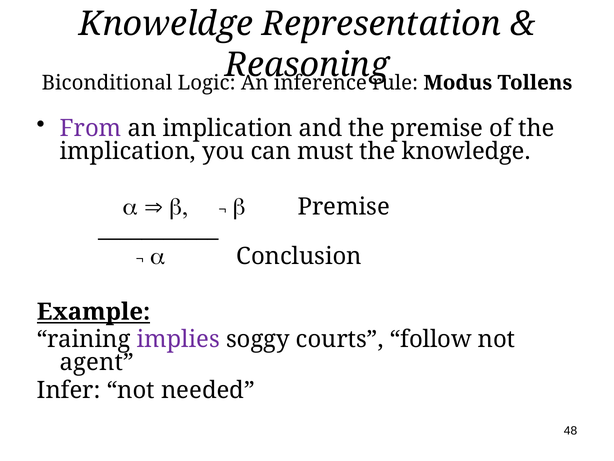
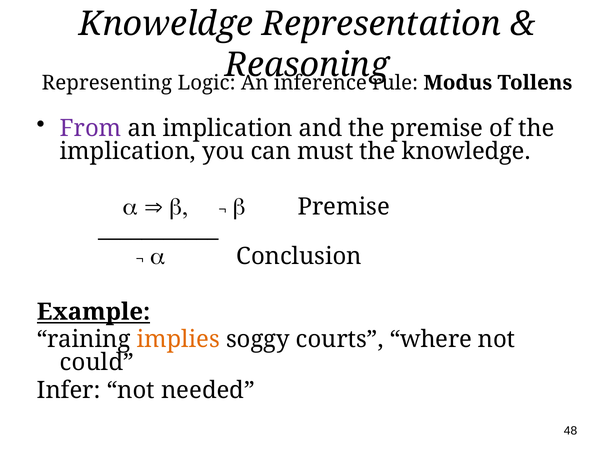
Biconditional: Biconditional -> Representing (107, 83)
implies colour: purple -> orange (178, 339)
follow: follow -> where (431, 339)
agent: agent -> could (97, 362)
